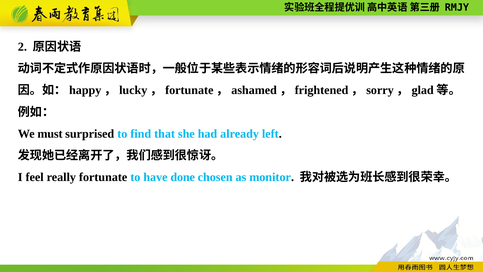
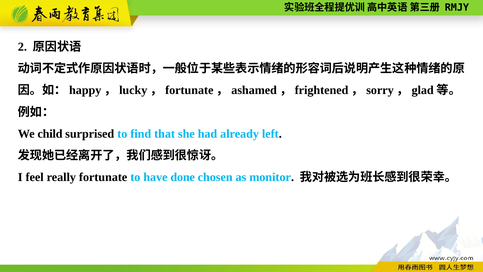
must: must -> child (50, 134)
